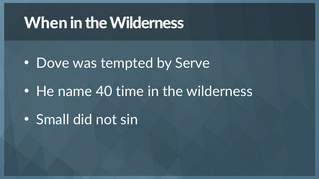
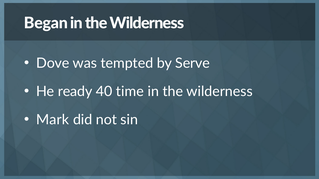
When: When -> Began (46, 23)
name: name -> ready (75, 92)
Small: Small -> Mark (53, 120)
